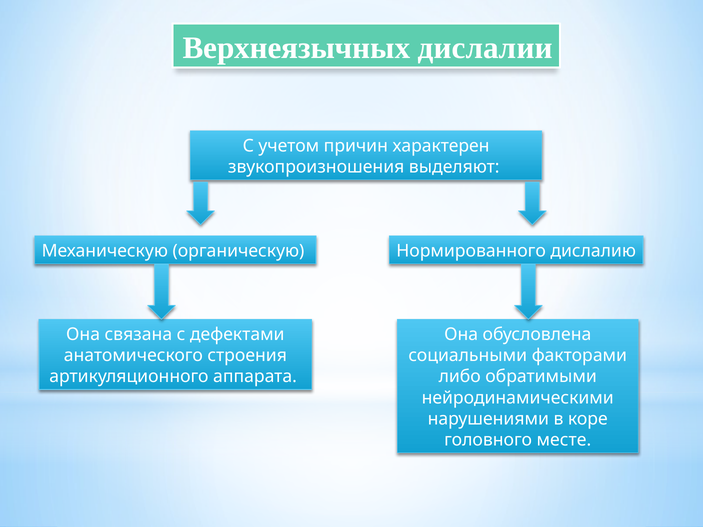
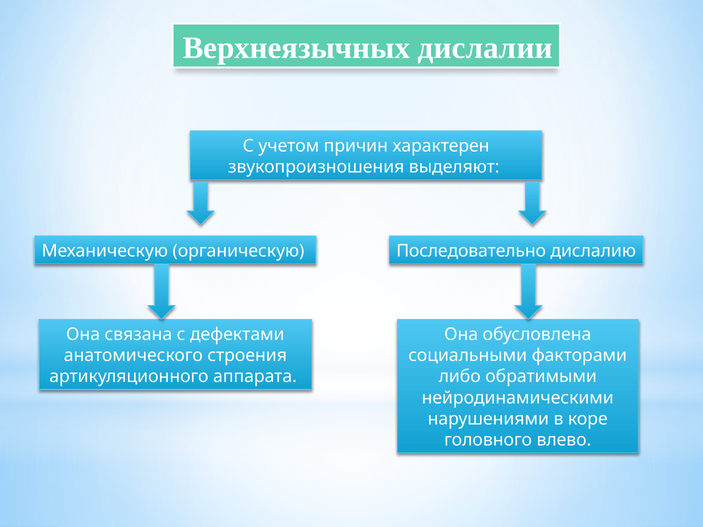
Нормированного: Нормированного -> Последовательно (471, 251)
месте: месте -> влево (564, 440)
